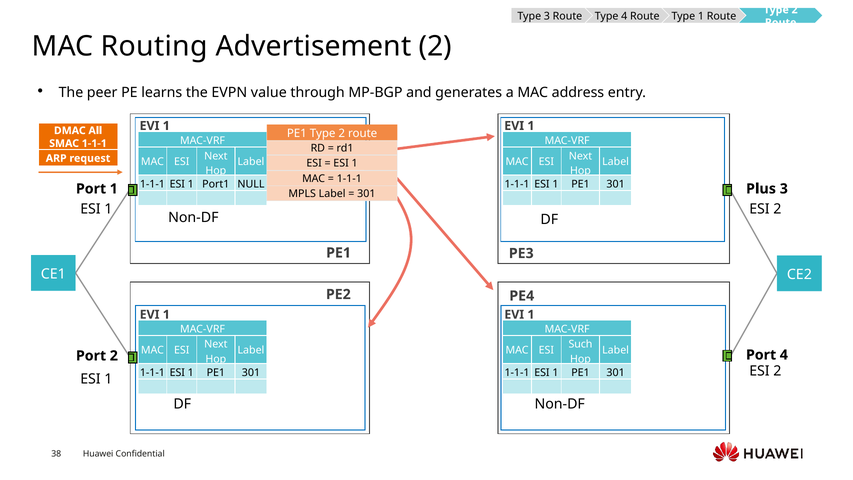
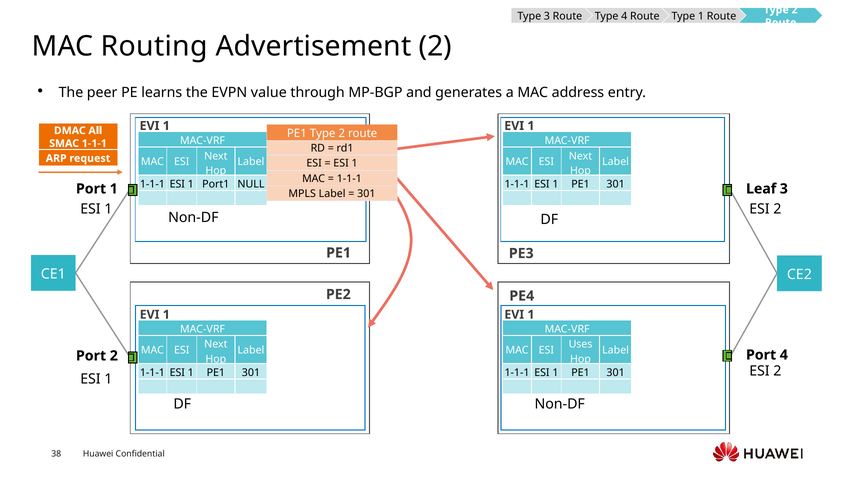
Plus: Plus -> Leaf (761, 189)
Such: Such -> Uses (581, 344)
